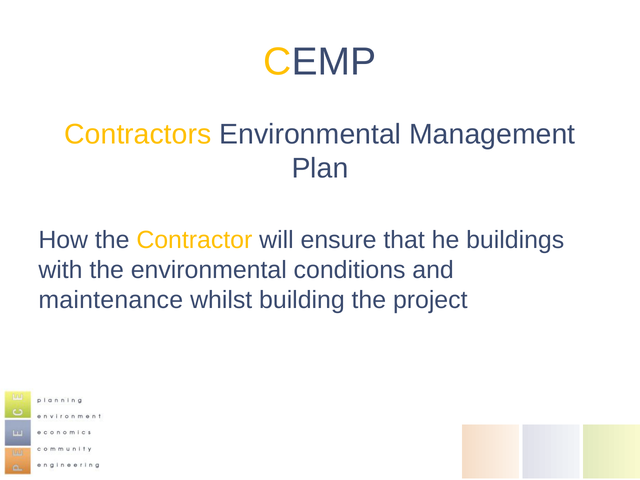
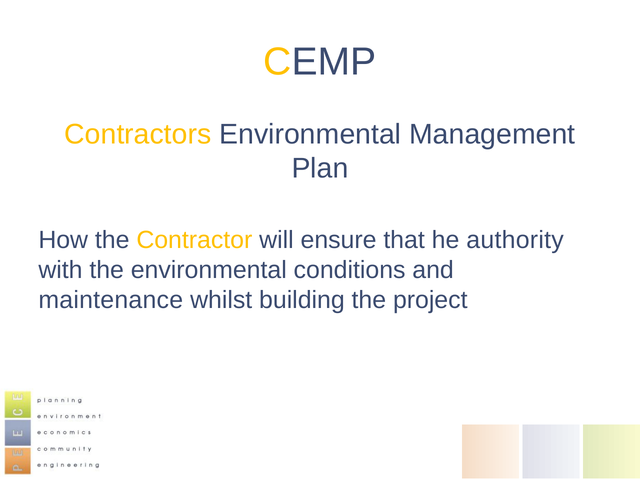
buildings: buildings -> authority (515, 240)
